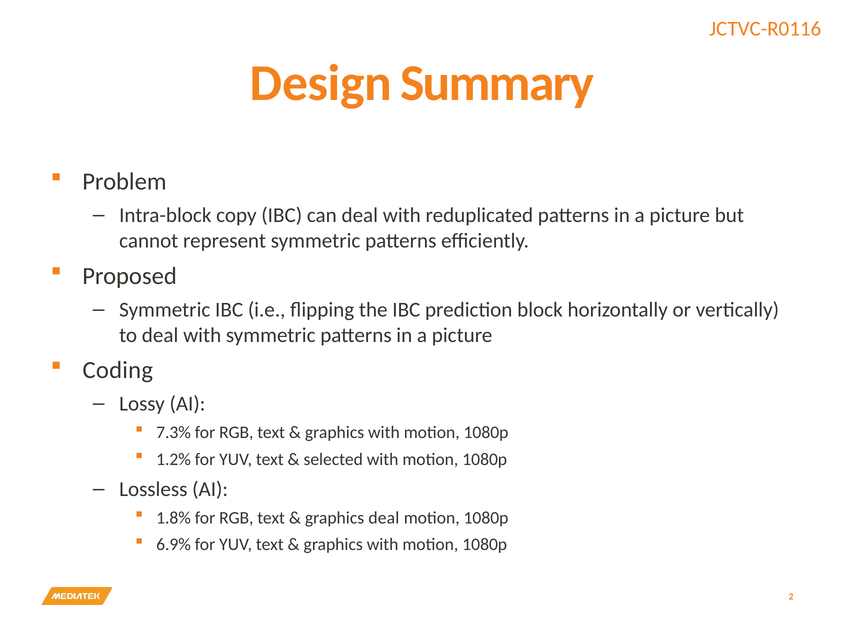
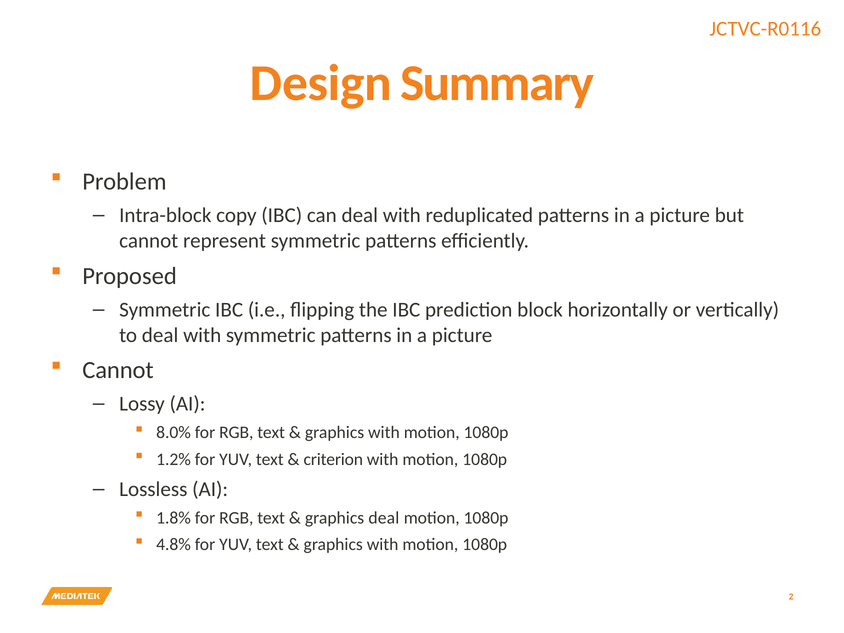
Coding: Coding -> Cannot (118, 370)
7.3%: 7.3% -> 8.0% (174, 433)
selected: selected -> criterion (333, 459)
6.9%: 6.9% -> 4.8% (174, 545)
